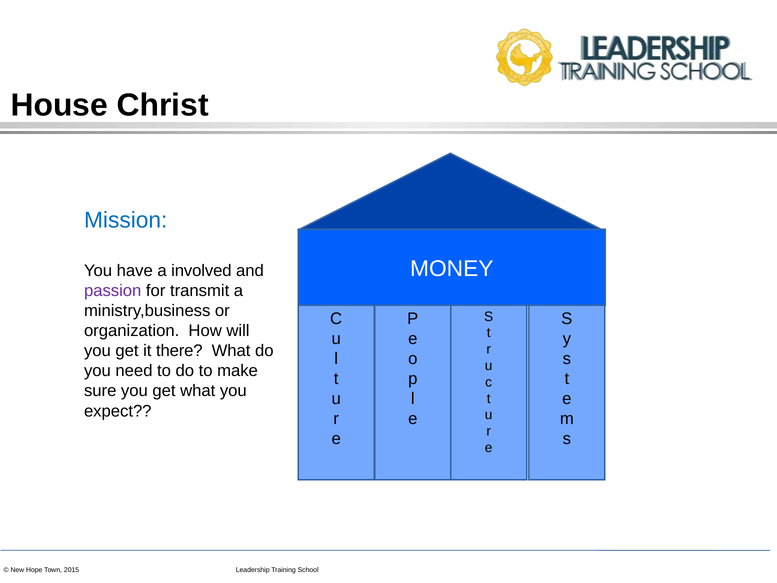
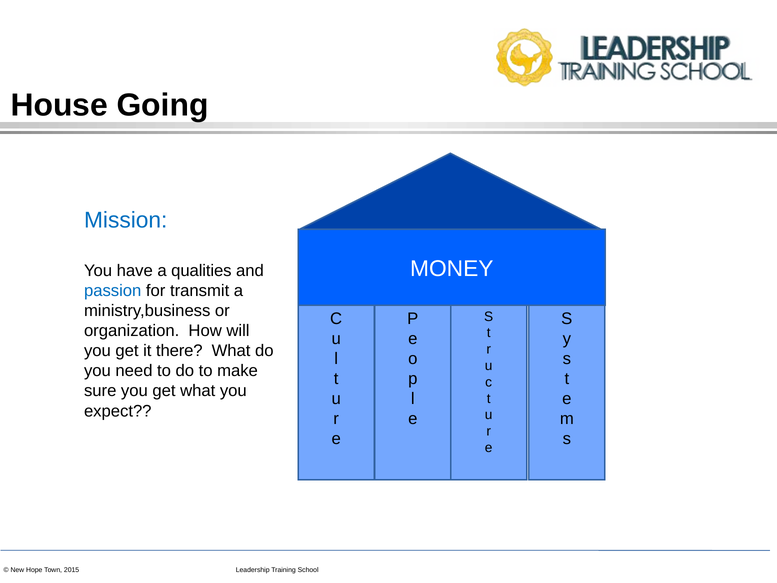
Christ: Christ -> Going (163, 105)
involved: involved -> qualities (201, 271)
passion colour: purple -> blue (113, 291)
